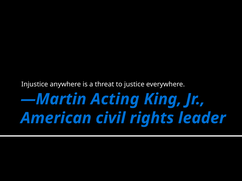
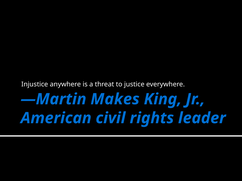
Acting: Acting -> Makes (115, 99)
